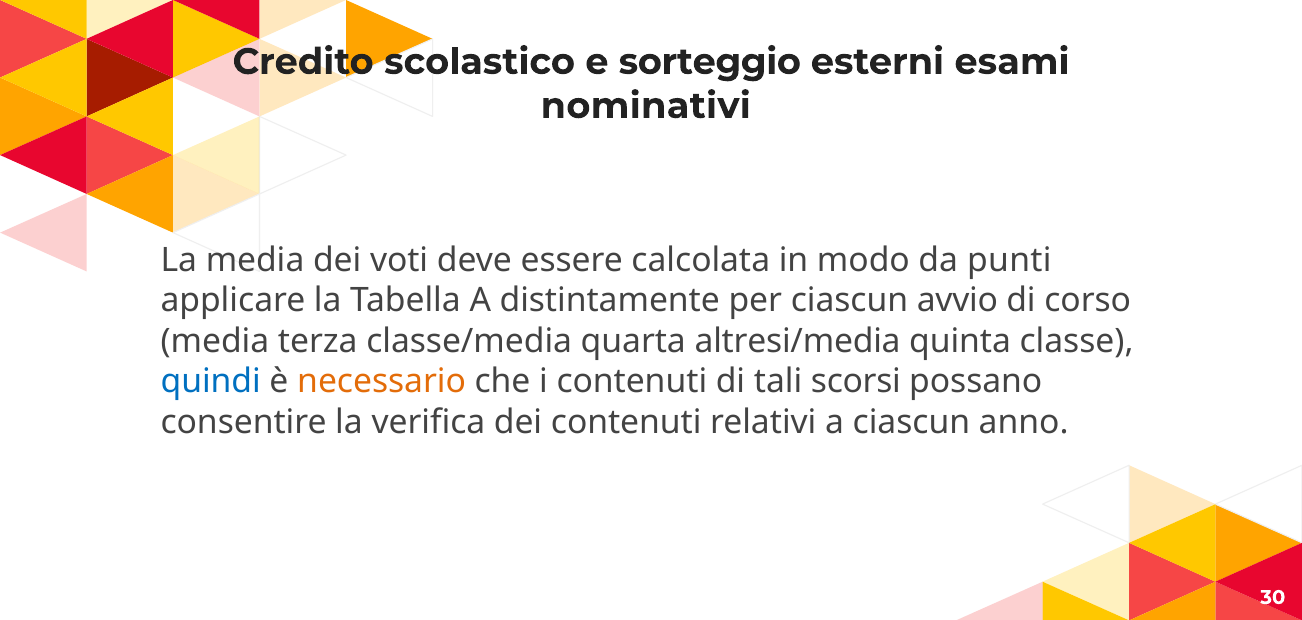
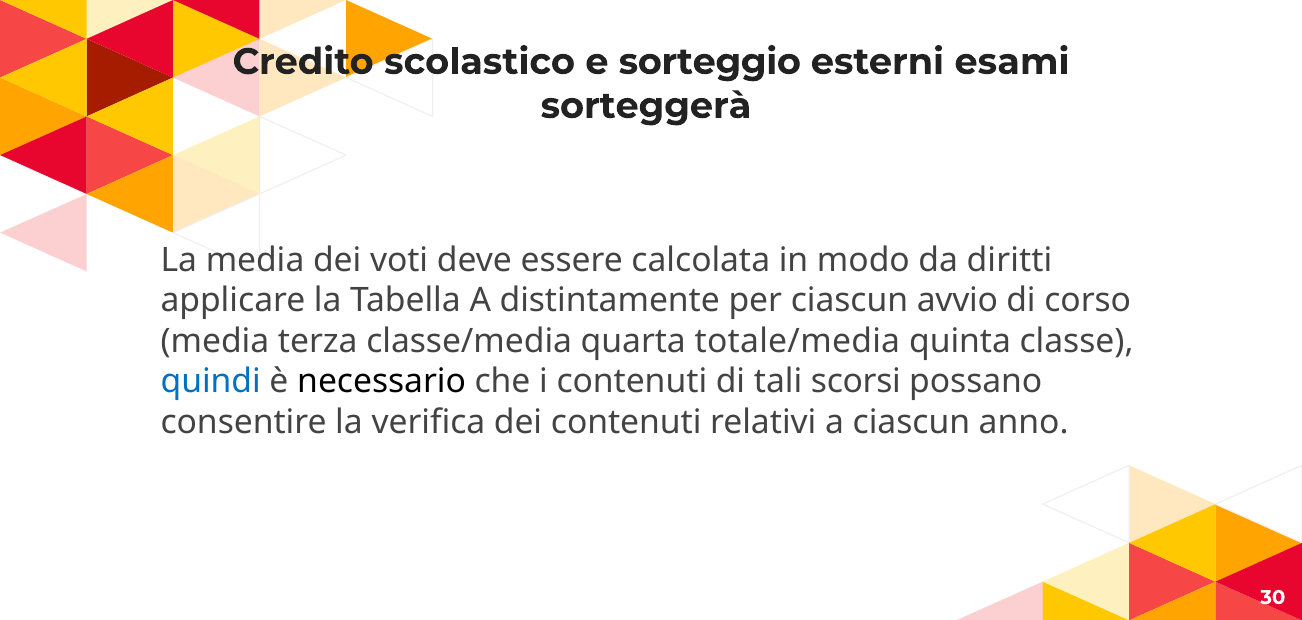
nominativi: nominativi -> sorteggerà (646, 106)
punti: punti -> diritti (1010, 260)
altresi/media: altresi/media -> totale/media (797, 341)
necessario colour: orange -> black (382, 382)
